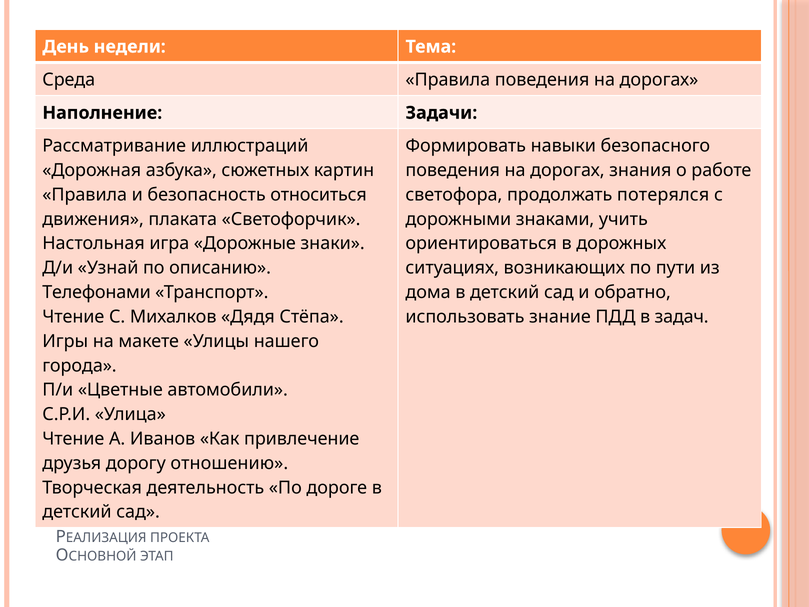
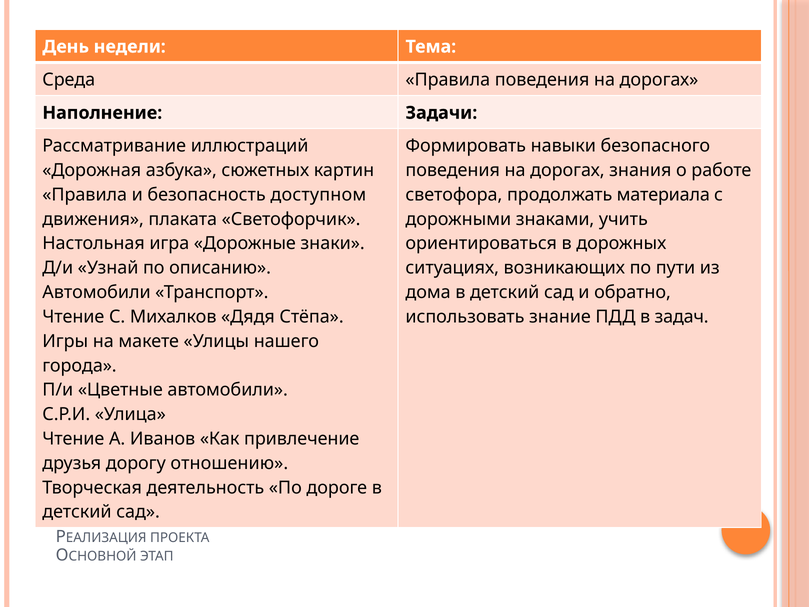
относиться: относиться -> доступном (318, 195)
потерялся: потерялся -> материала (663, 195)
Телефонами: Телефонами -> Автомобили (97, 292)
